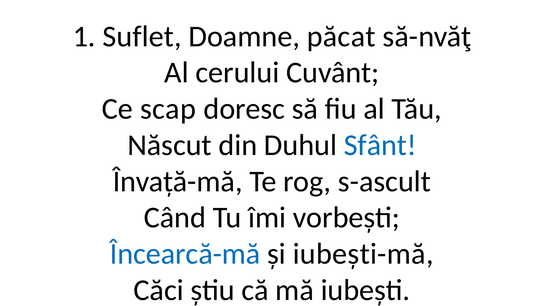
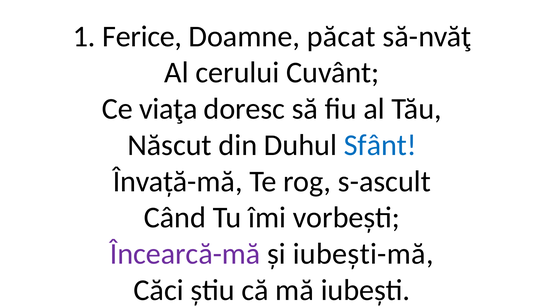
Suflet: Suflet -> Ferice (142, 36)
scap: scap -> viaţa (168, 109)
Încearcă-mă colour: blue -> purple (185, 254)
